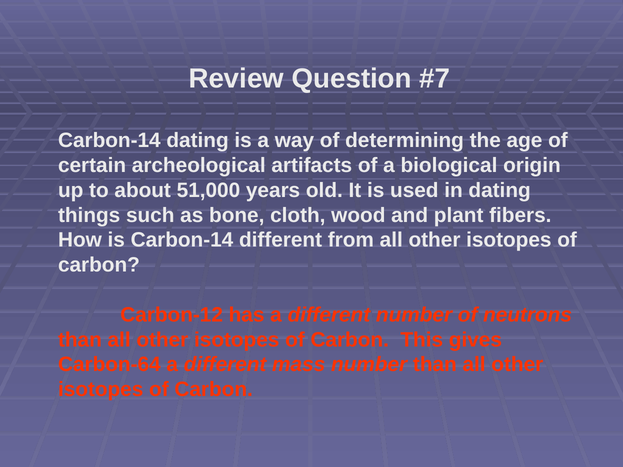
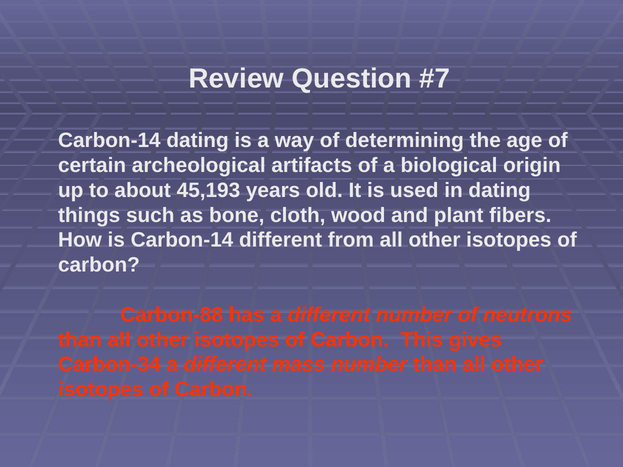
51,000: 51,000 -> 45,193 (208, 190)
Carbon-12: Carbon-12 -> Carbon-88 (172, 315)
Carbon-64: Carbon-64 -> Carbon-34 (109, 365)
